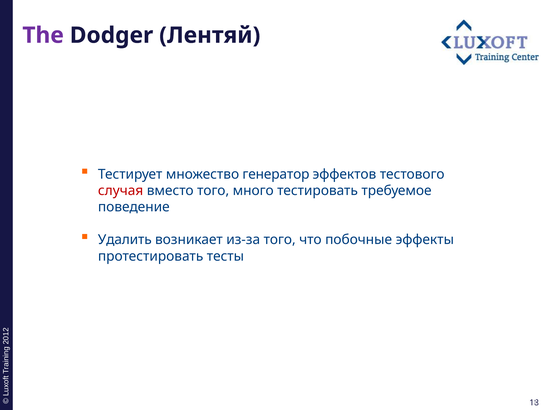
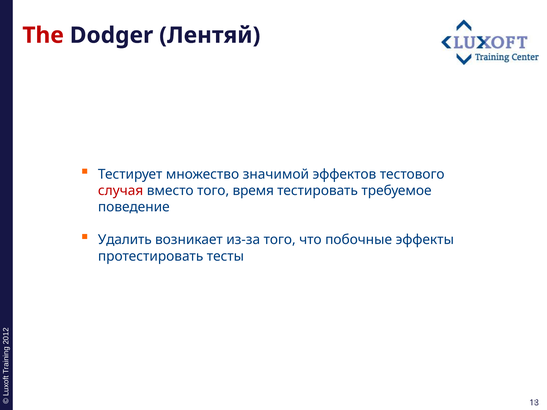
The colour: purple -> red (43, 35)
генератор: генератор -> значимой (276, 174)
много: много -> время (253, 191)
